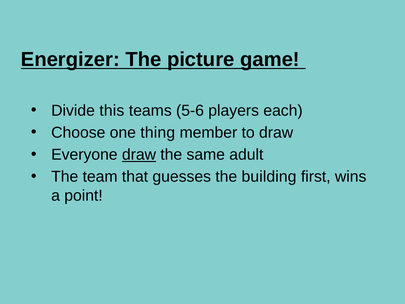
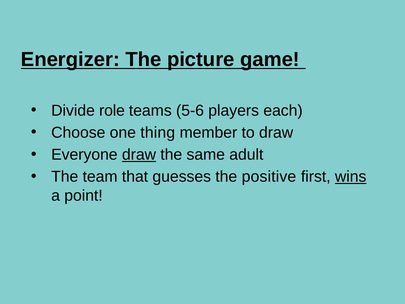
this: this -> role (112, 110)
building: building -> positive (269, 177)
wins underline: none -> present (351, 177)
